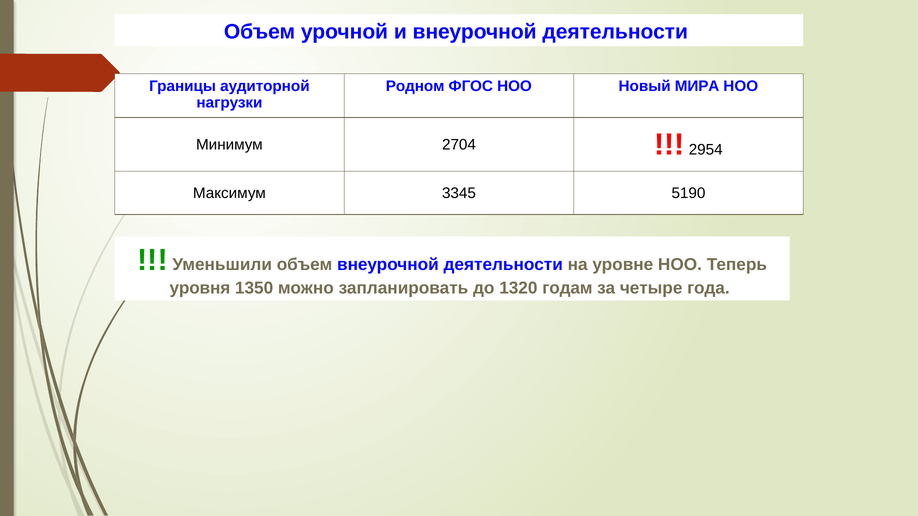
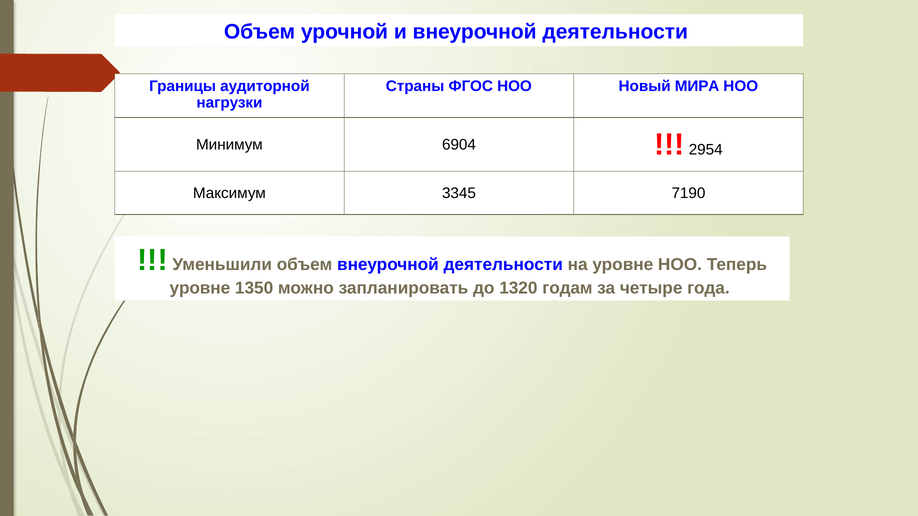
Родном: Родном -> Страны (415, 86)
2704: 2704 -> 6904 (459, 145)
5190: 5190 -> 7190 (688, 193)
уровня: уровня -> уровне (200, 288)
